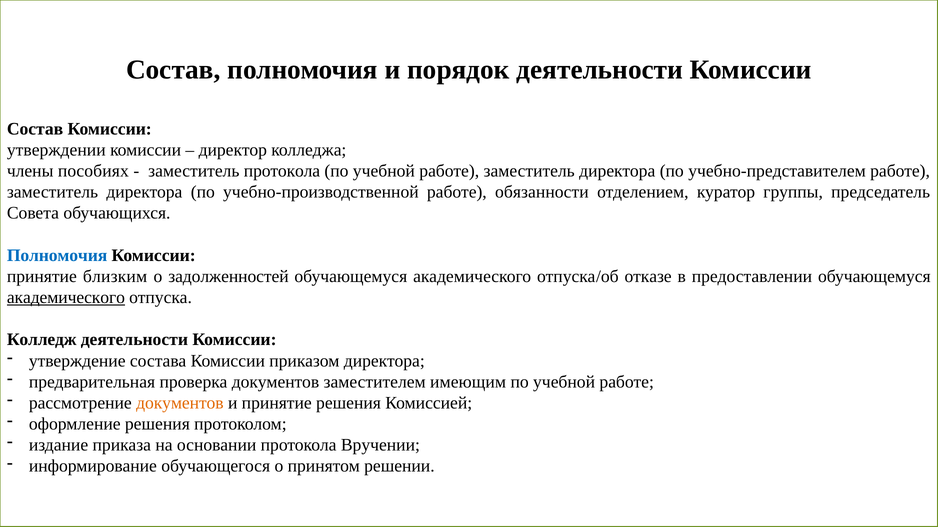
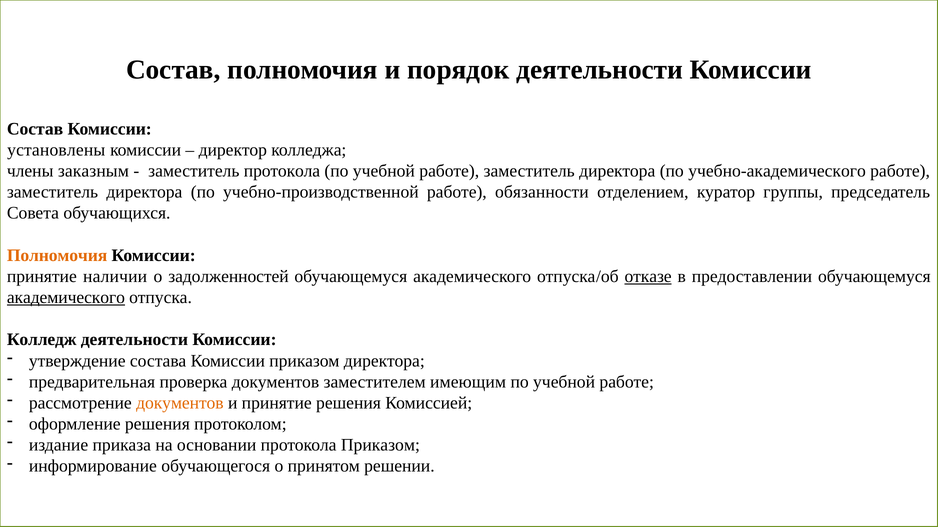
утверждении: утверждении -> установлены (56, 150)
пособиях: пособиях -> заказным (93, 171)
учебно-представителем: учебно-представителем -> учебно-академического (777, 171)
Полномочия colour: blue -> orange (57, 256)
близким: близким -> наличии (115, 277)
отказе underline: none -> present (648, 277)
протокола Вручении: Вручении -> Приказом (380, 446)
